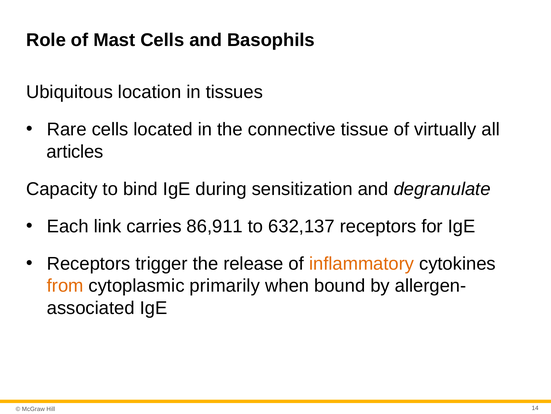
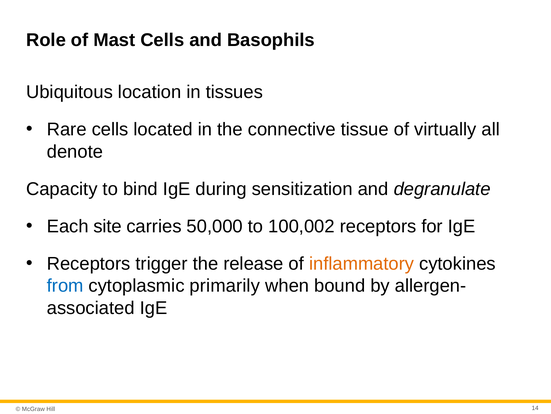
articles: articles -> denote (75, 151)
link: link -> site (108, 226)
86,911: 86,911 -> 50,000 (215, 226)
632,137: 632,137 -> 100,002 (301, 226)
from colour: orange -> blue (65, 285)
